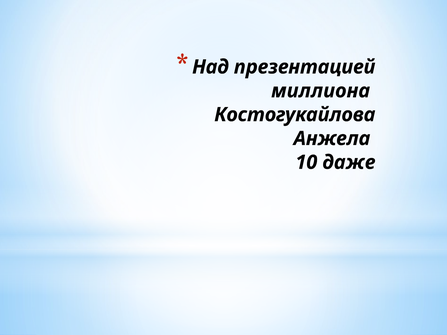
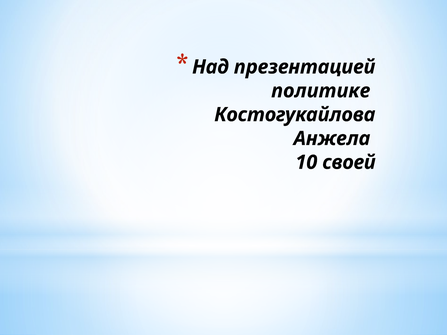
миллиона: миллиона -> политике (321, 91)
даже: даже -> своей (349, 162)
